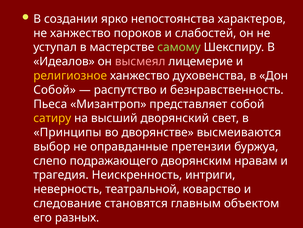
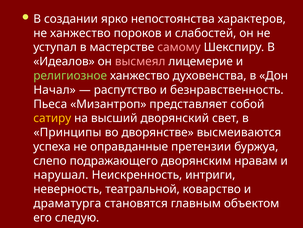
самому colour: light green -> pink (179, 47)
религиозное colour: yellow -> light green (70, 75)
Собой: Собой -> Начал (55, 90)
выбор: выбор -> успеха (52, 146)
трагедия: трагедия -> нарушал (61, 175)
следование: следование -> драматурга (67, 203)
разных: разных -> следую (77, 217)
